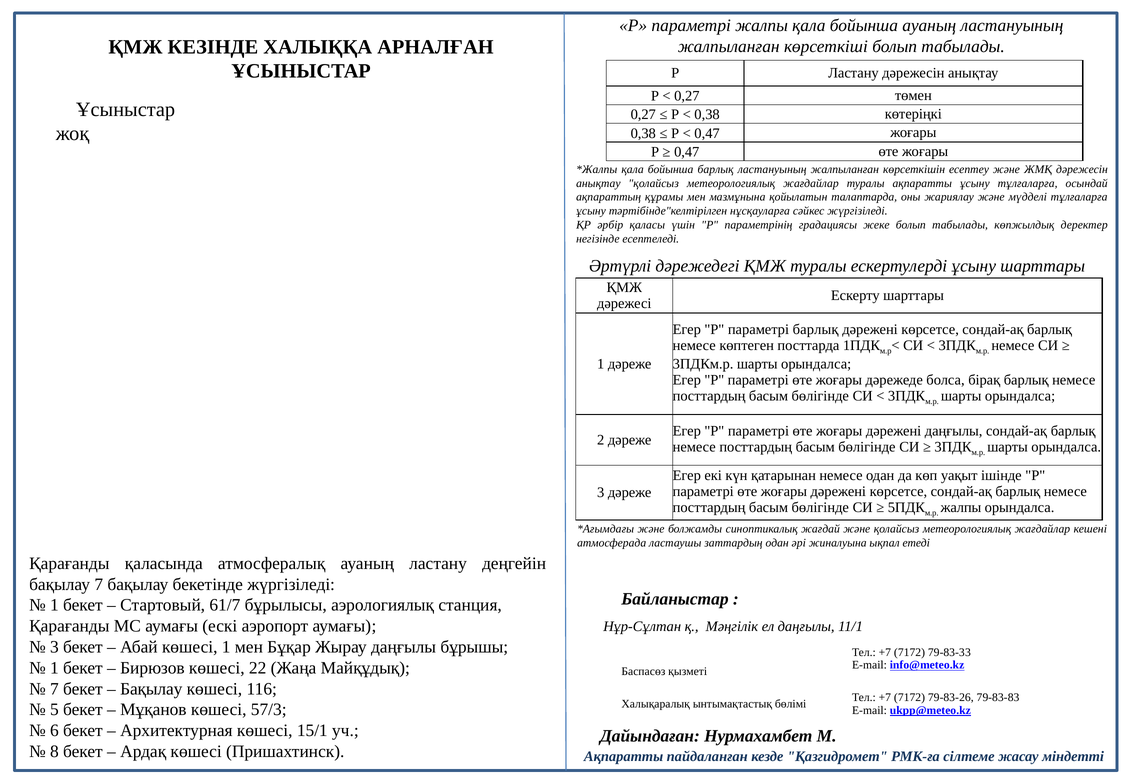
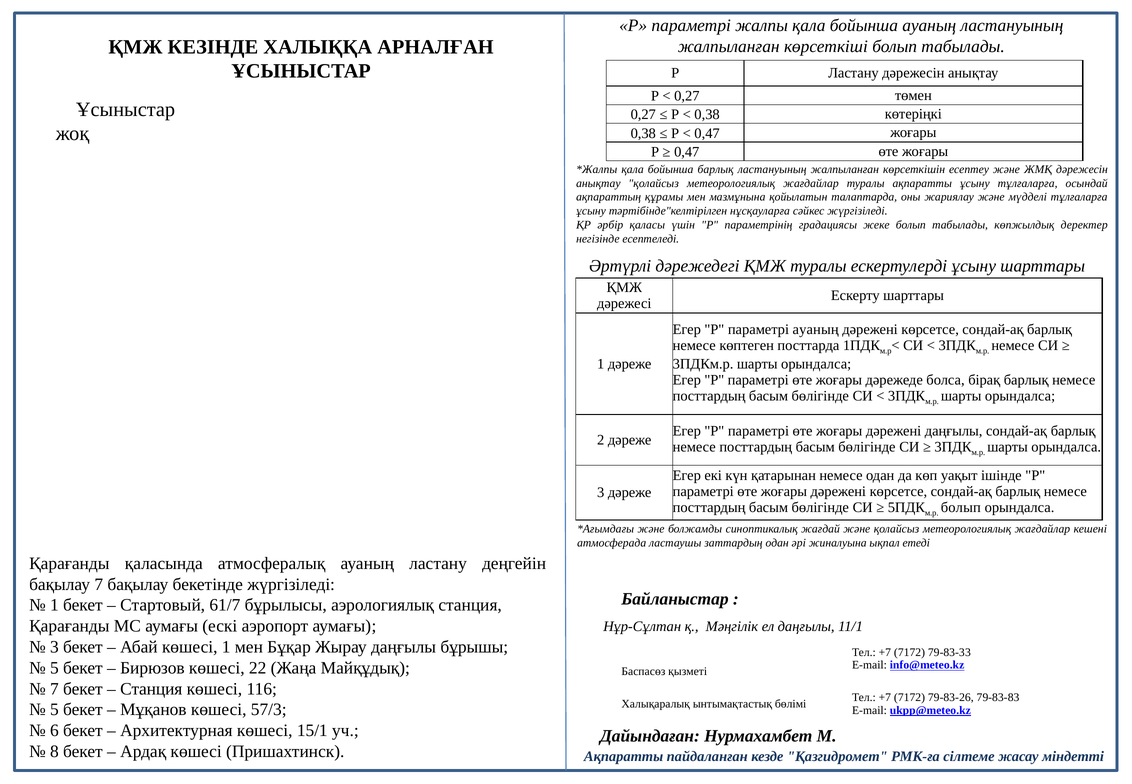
параметрі барлық: барлық -> ауаның (816, 329)
жалпы: жалпы -> болып (961, 507)
1: 1 -> 5 (54, 668)
Бақылау: Бақылау -> Станция (151, 689)
